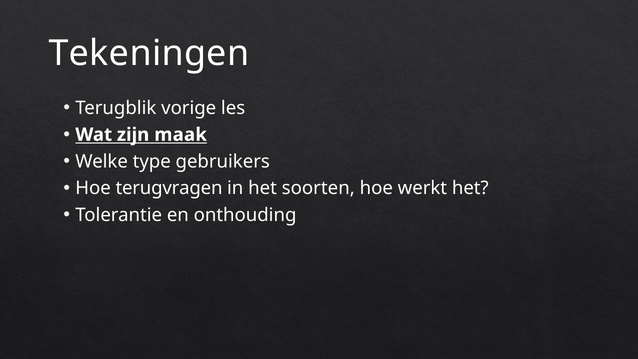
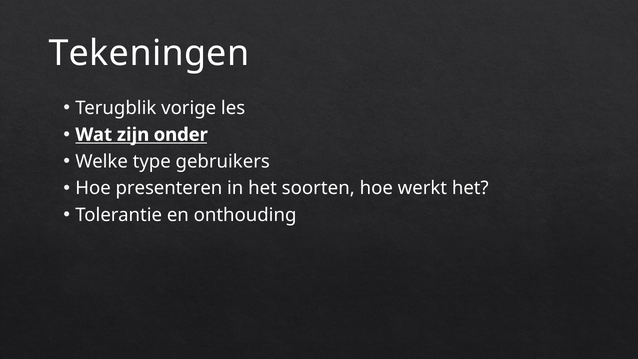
maak: maak -> onder (181, 135)
terugvragen: terugvragen -> presenteren (169, 188)
